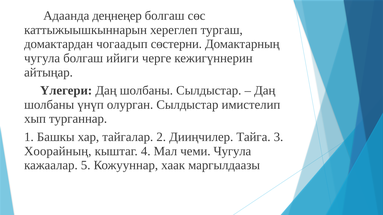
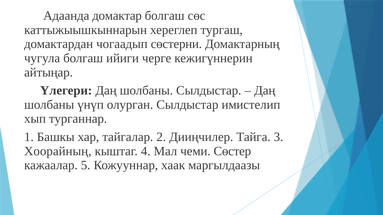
деңнеңер: деңнеңер -> домактар (117, 16)
чеми Чугула: Чугула -> Сөстер (232, 151)
